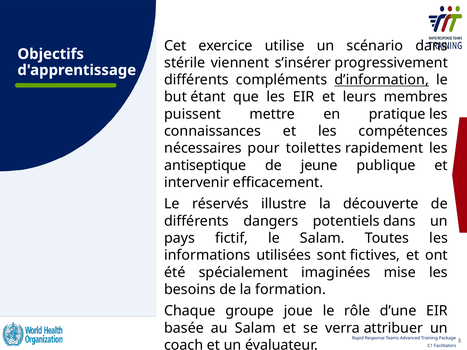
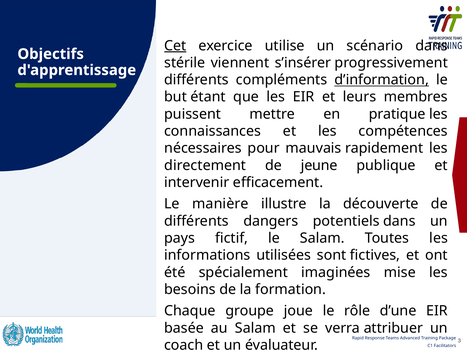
Cet underline: none -> present (175, 46)
toilettes: toilettes -> mauvais (314, 148)
antiseptique: antiseptique -> directement (205, 165)
réservés: réservés -> manière (220, 204)
